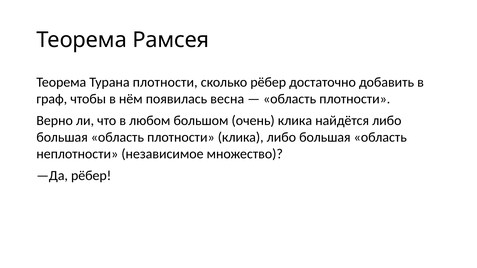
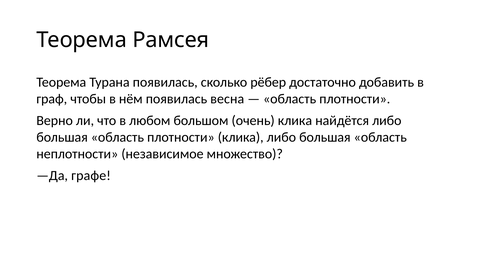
Турана плотности: плотности -> появилась (165, 83)
—Да рёбер: рёбер -> графе (91, 176)
